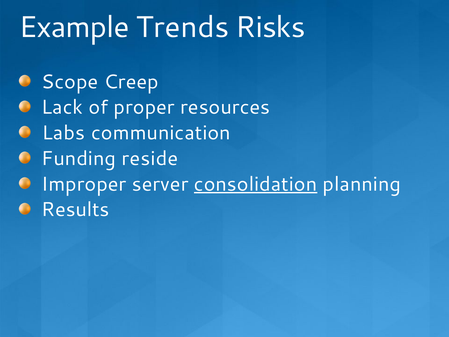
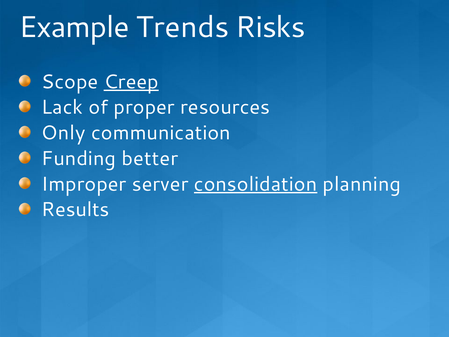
Creep underline: none -> present (131, 82)
Labs: Labs -> Only (63, 133)
reside: reside -> better (150, 158)
